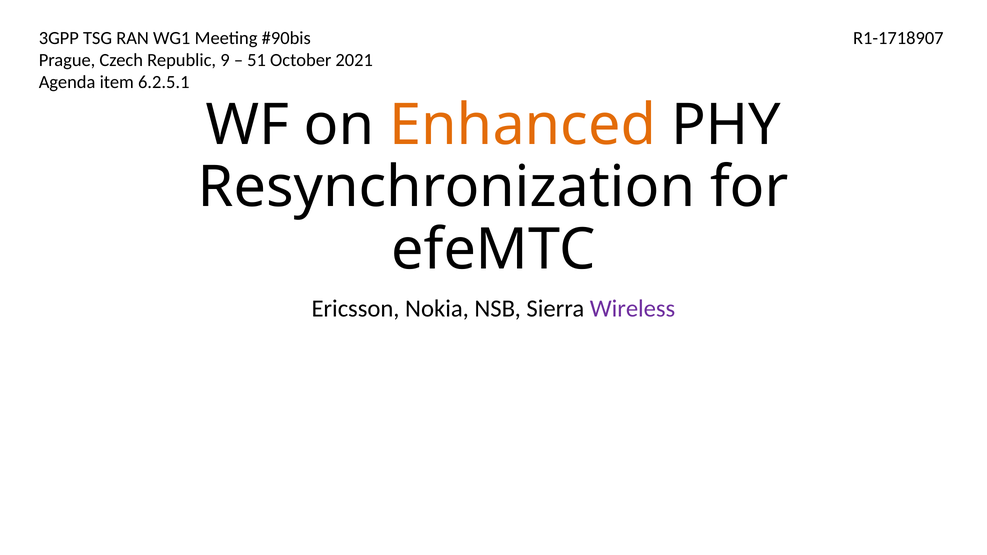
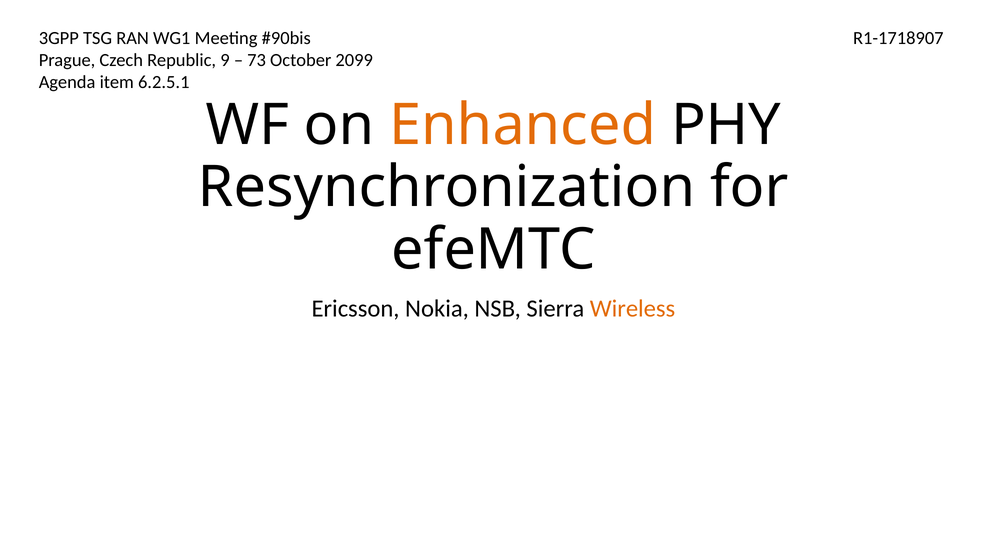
51: 51 -> 73 (257, 60)
2021: 2021 -> 2099 (354, 60)
Wireless colour: purple -> orange (633, 308)
